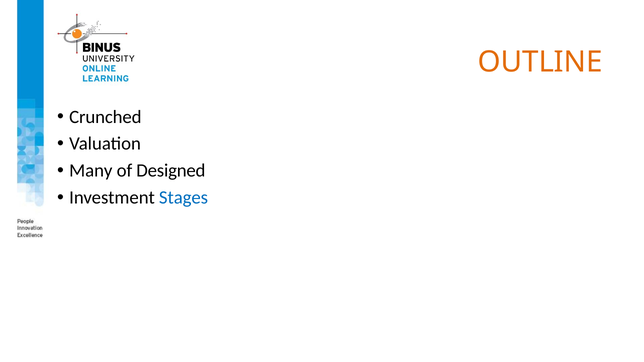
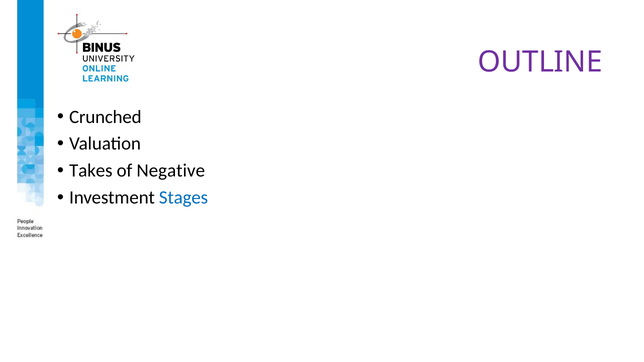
OUTLINE colour: orange -> purple (540, 62)
Many: Many -> Takes (91, 171)
Designed: Designed -> Negative (171, 171)
